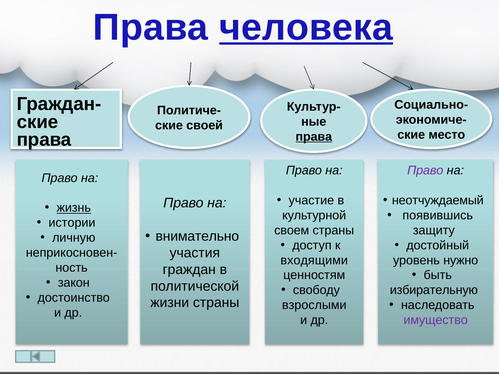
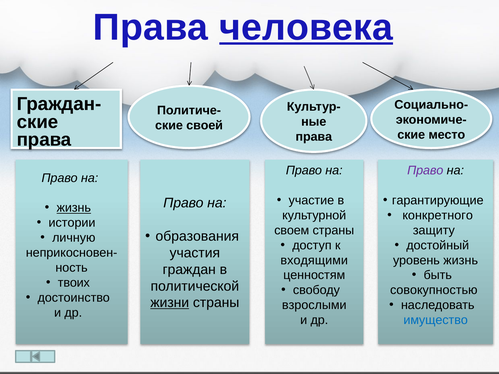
права underline: present -> none (314, 137)
неотчуждаемый: неотчуждаемый -> гарантирующие (438, 201)
появившись: появившись -> конкретного (438, 216)
внимательно: внимательно -> образования (197, 236)
уровень нужно: нужно -> жизнь (461, 260)
закон: закон -> твоих (74, 283)
избирательную: избирательную -> совокупностью (434, 290)
жизни underline: none -> present (170, 303)
имущество colour: purple -> blue (436, 320)
